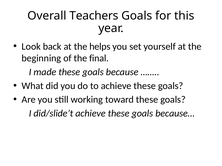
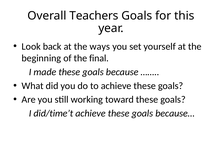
helps: helps -> ways (100, 47)
did/slide’t: did/slide’t -> did/time’t (53, 114)
